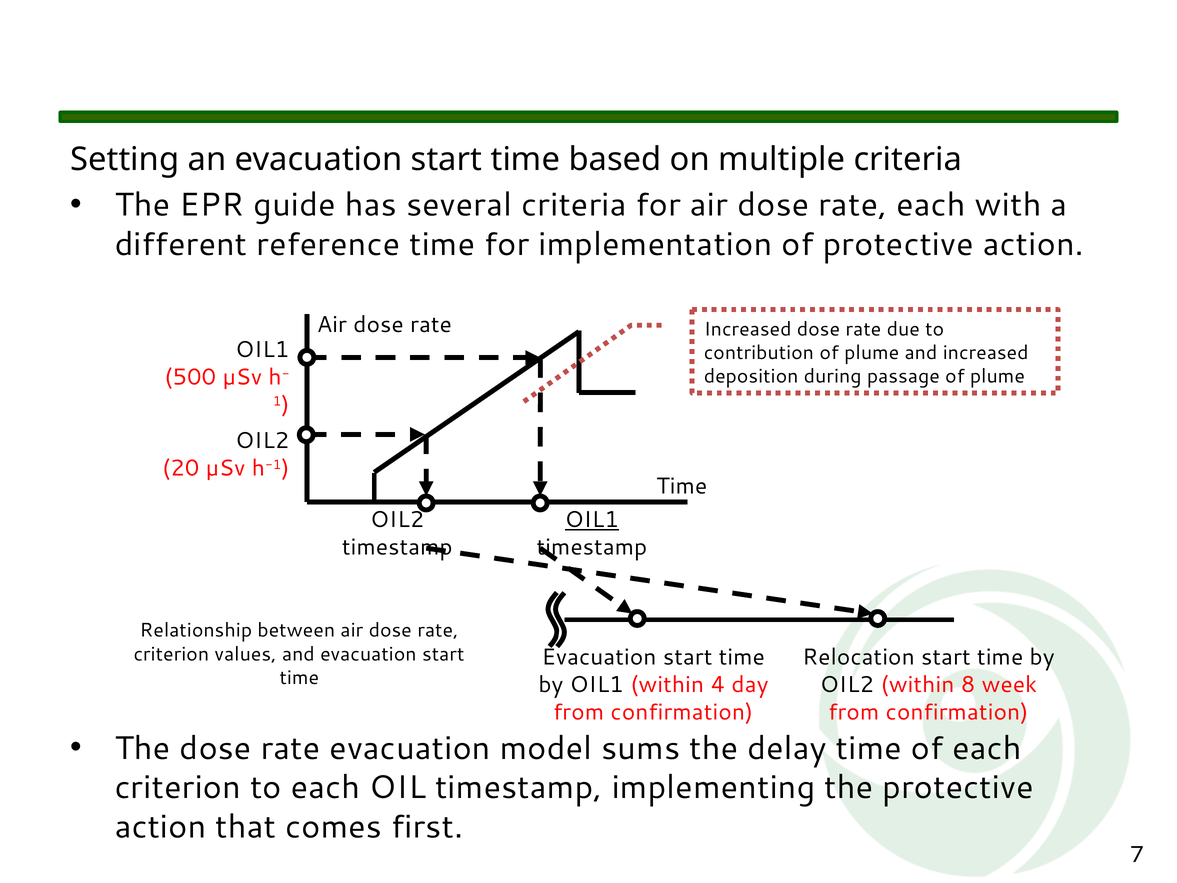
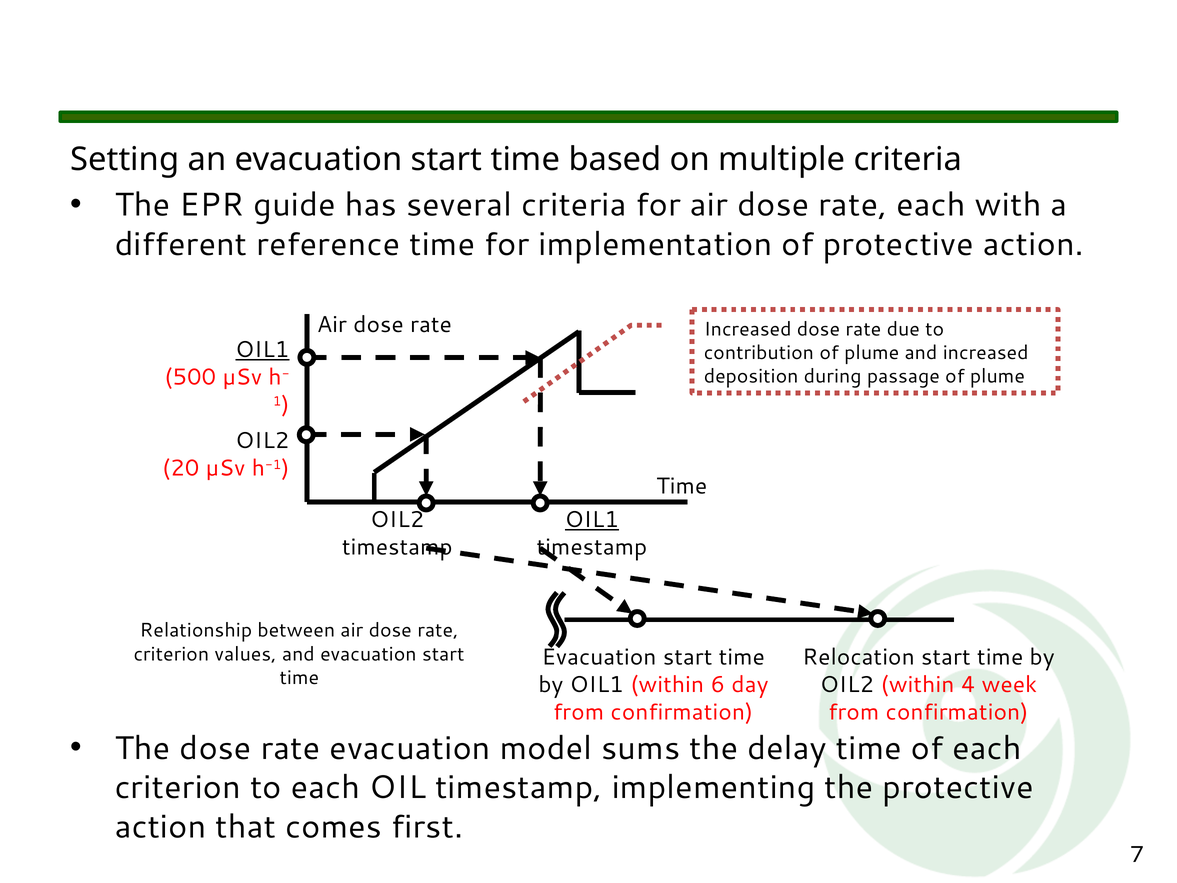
OIL1 underline: none -> present (262, 350)
4: 4 -> 6 (718, 685)
8: 8 -> 4 (968, 685)
